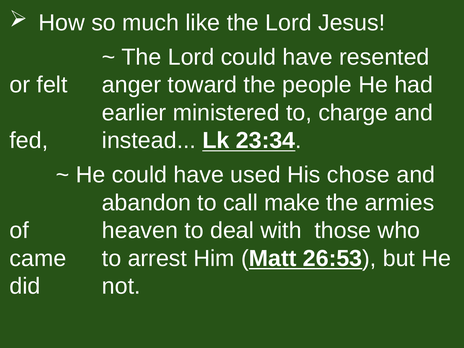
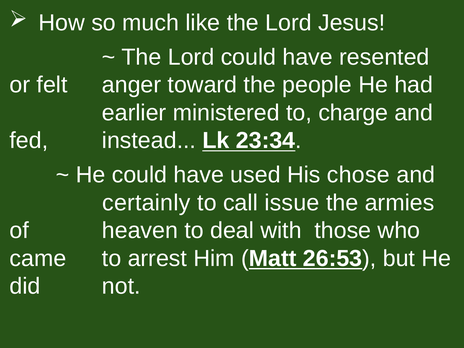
abandon: abandon -> certainly (146, 203)
make: make -> issue (292, 203)
